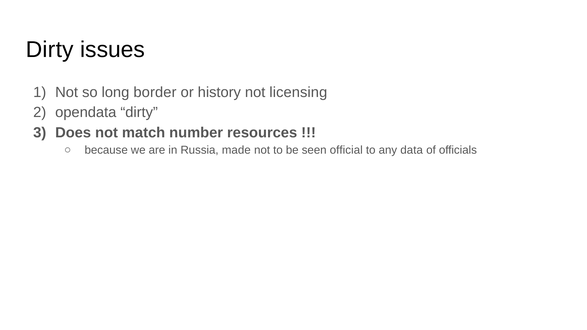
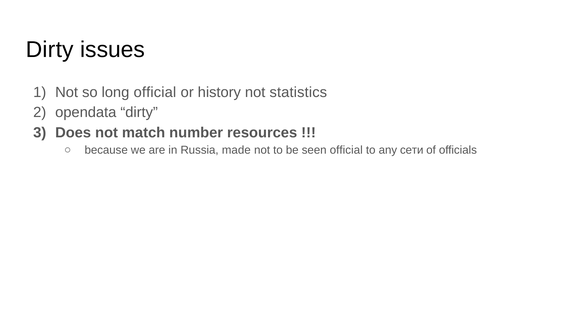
long border: border -> official (155, 92)
licensing: licensing -> statistics (298, 92)
data: data -> сети (412, 150)
